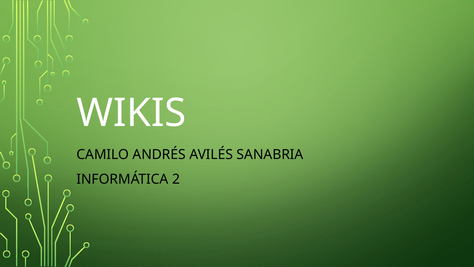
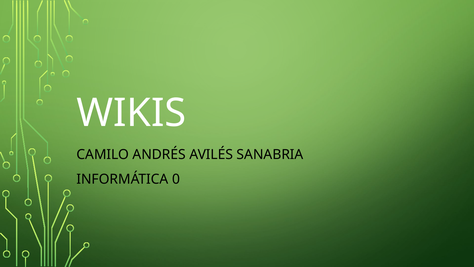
2: 2 -> 0 (176, 179)
